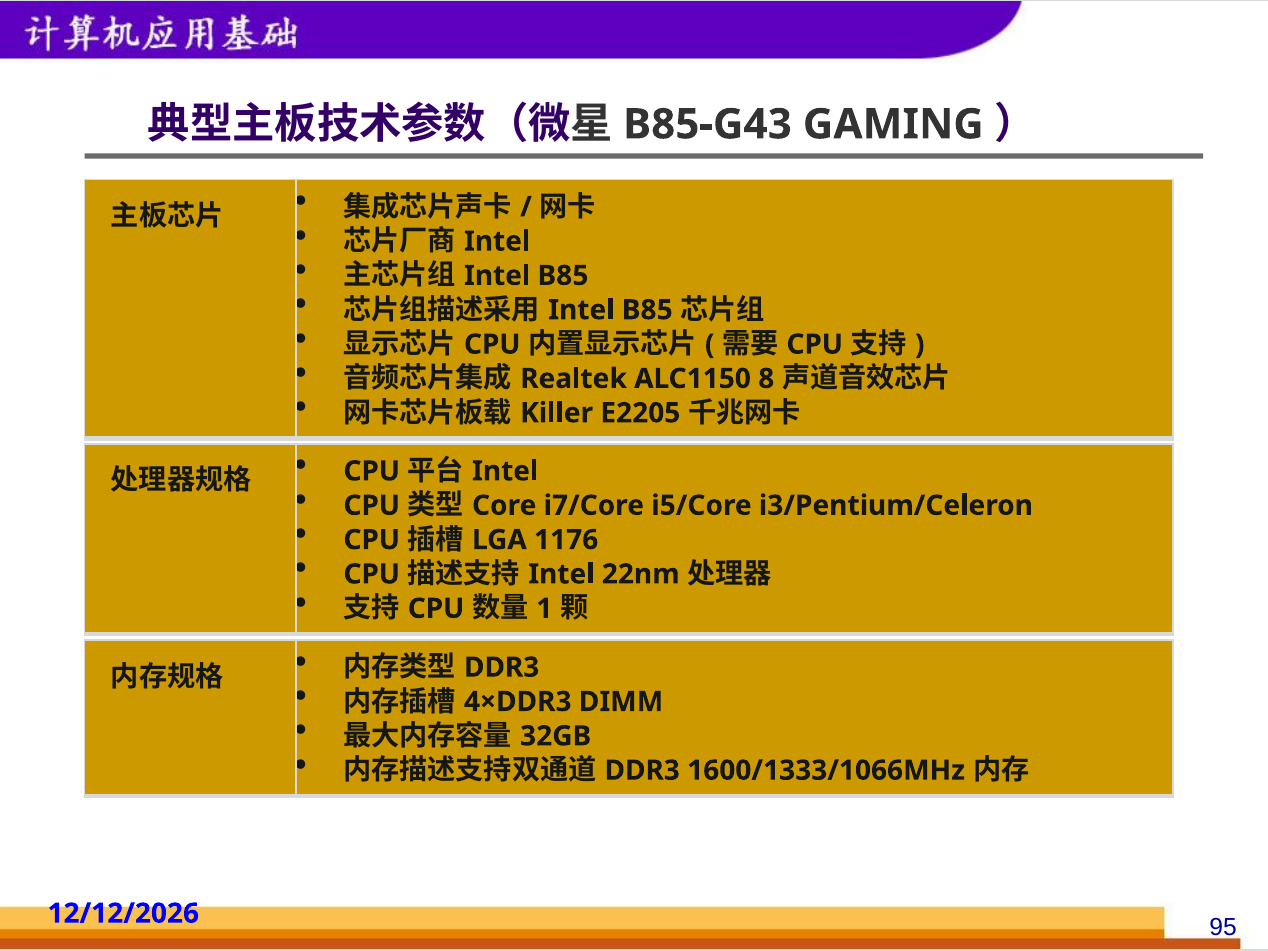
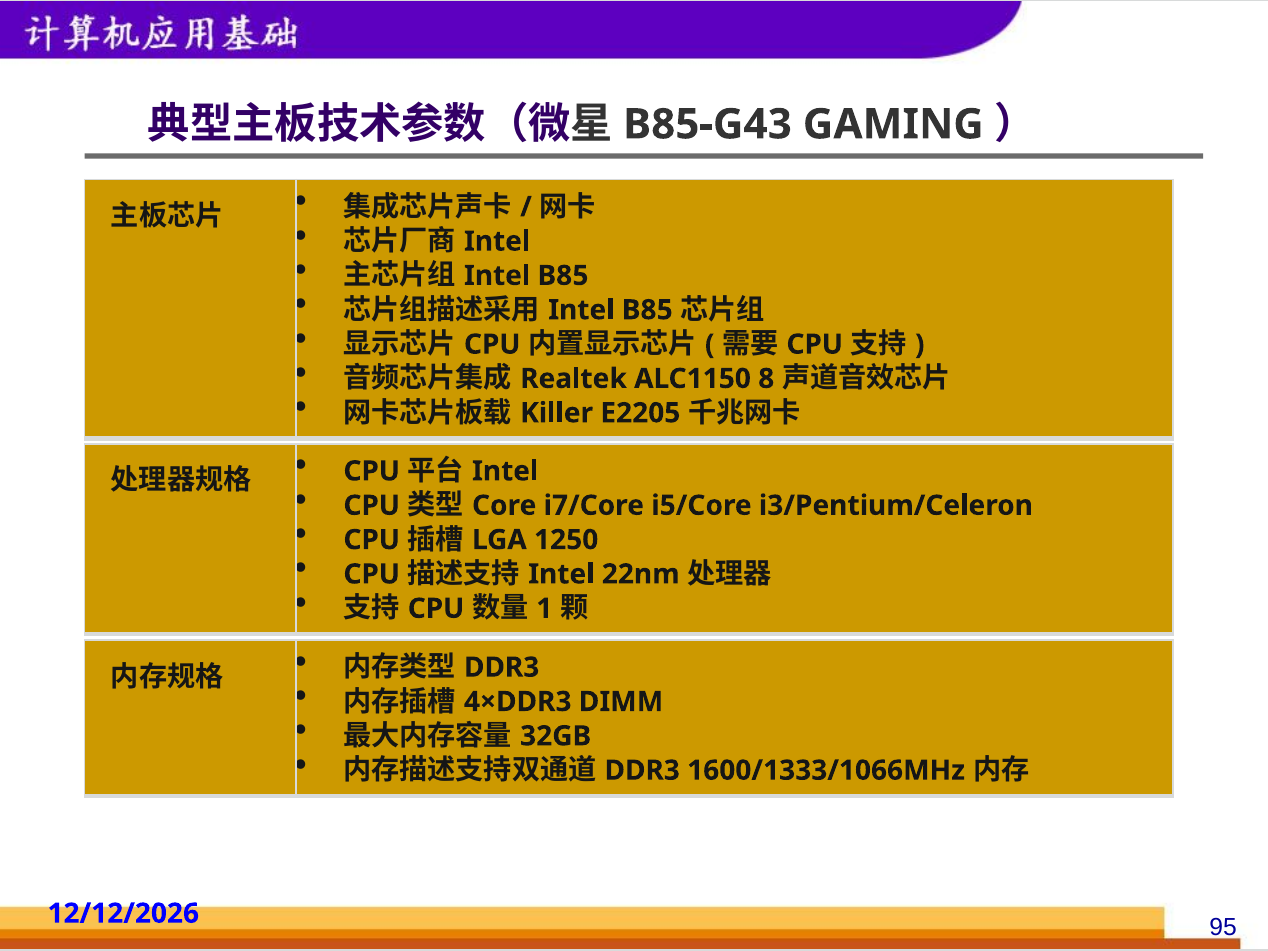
1176: 1176 -> 1250 (566, 540)
